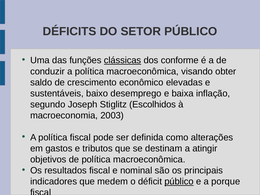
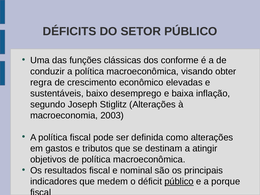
clássicas underline: present -> none (123, 60)
saldo: saldo -> regra (41, 82)
Stiglitz Escolhidos: Escolhidos -> Alterações (153, 104)
